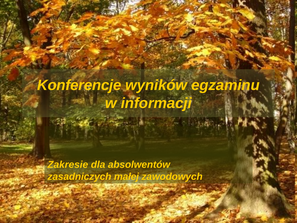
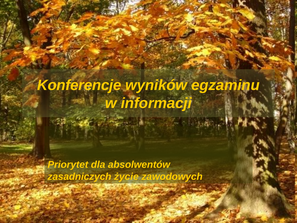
Zakresie: Zakresie -> Priorytet (68, 165)
małej: małej -> życie (126, 176)
